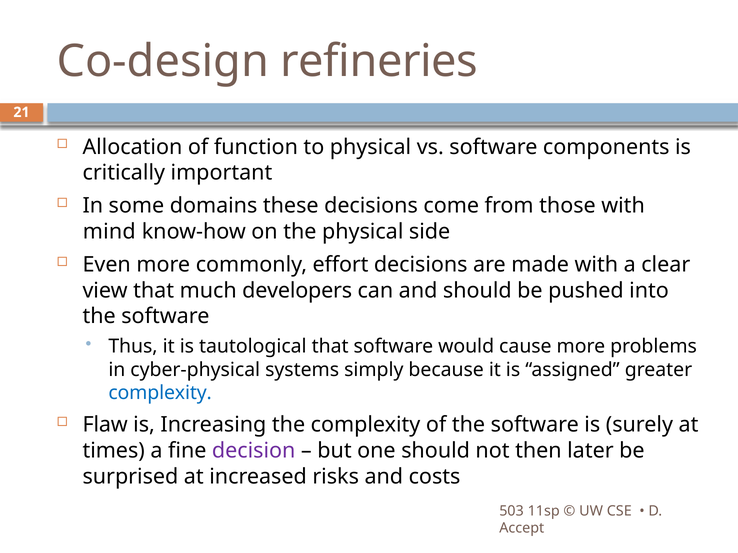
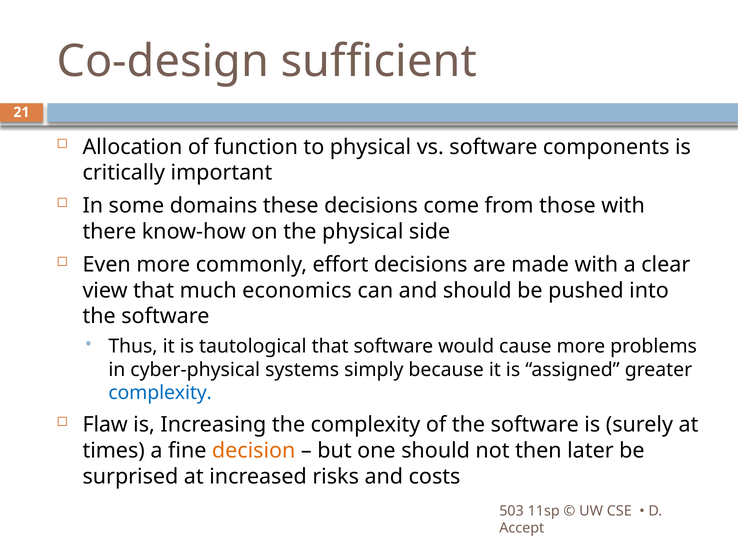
refineries: refineries -> sufficient (379, 62)
mind: mind -> there (109, 232)
developers: developers -> economics (297, 291)
decision colour: purple -> orange (254, 451)
